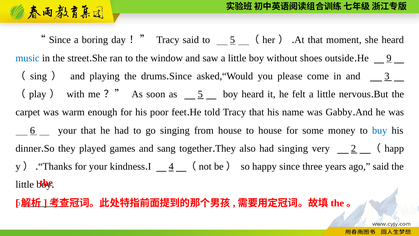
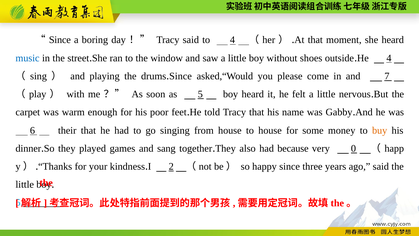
to 5: 5 -> 4 (232, 40)
He 9: 9 -> 4 (389, 58)
3: 3 -> 7 (387, 76)
6 your: your -> their (67, 130)
buy colour: blue -> orange (380, 130)
had singing: singing -> because (293, 148)
2: 2 -> 0 (353, 148)
4: 4 -> 2 (171, 166)
